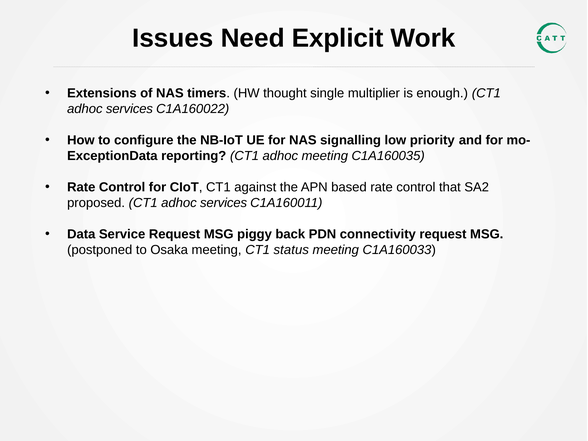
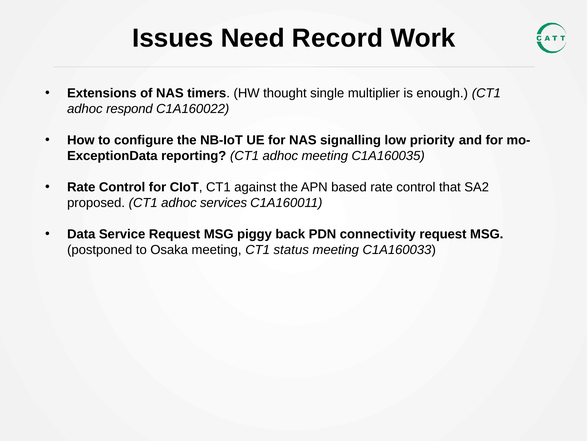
Explicit: Explicit -> Record (338, 38)
services: services -> respond (129, 109)
